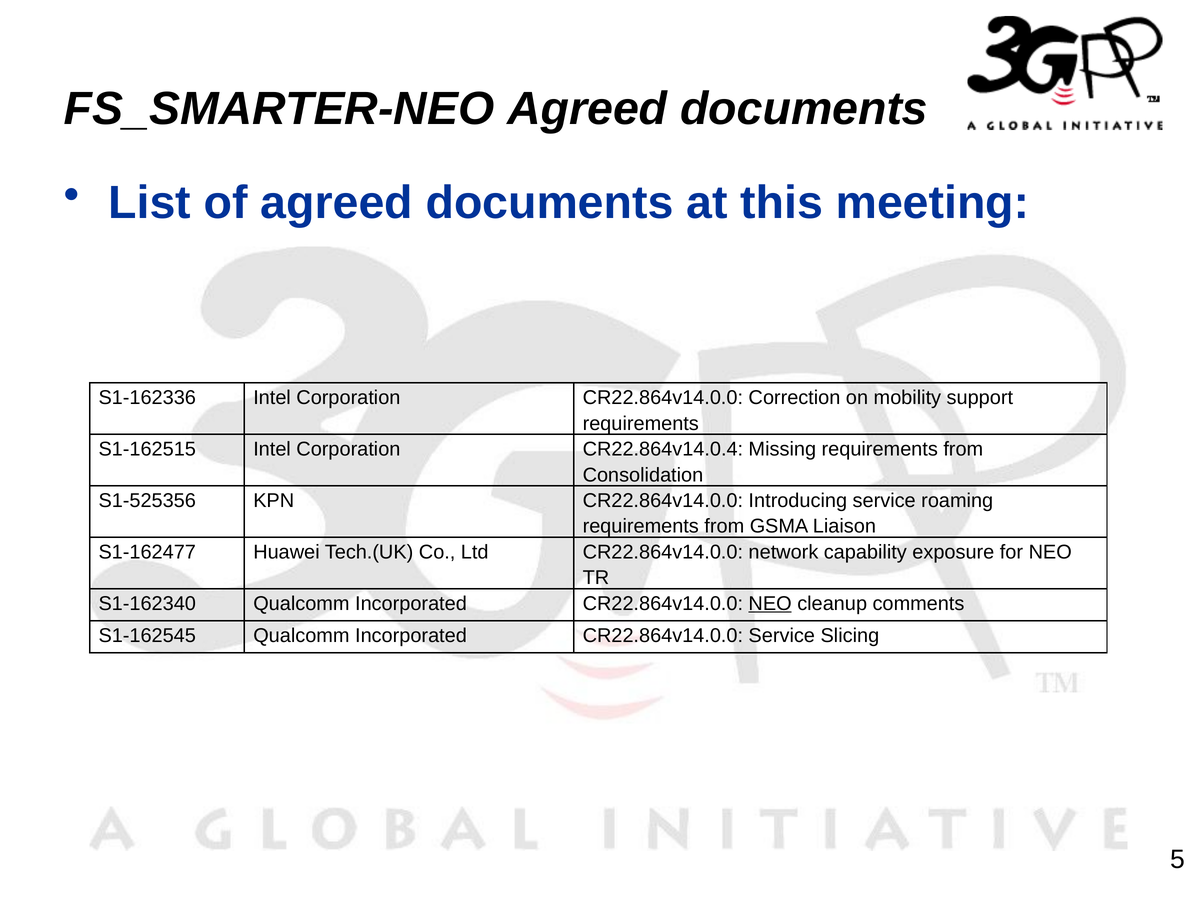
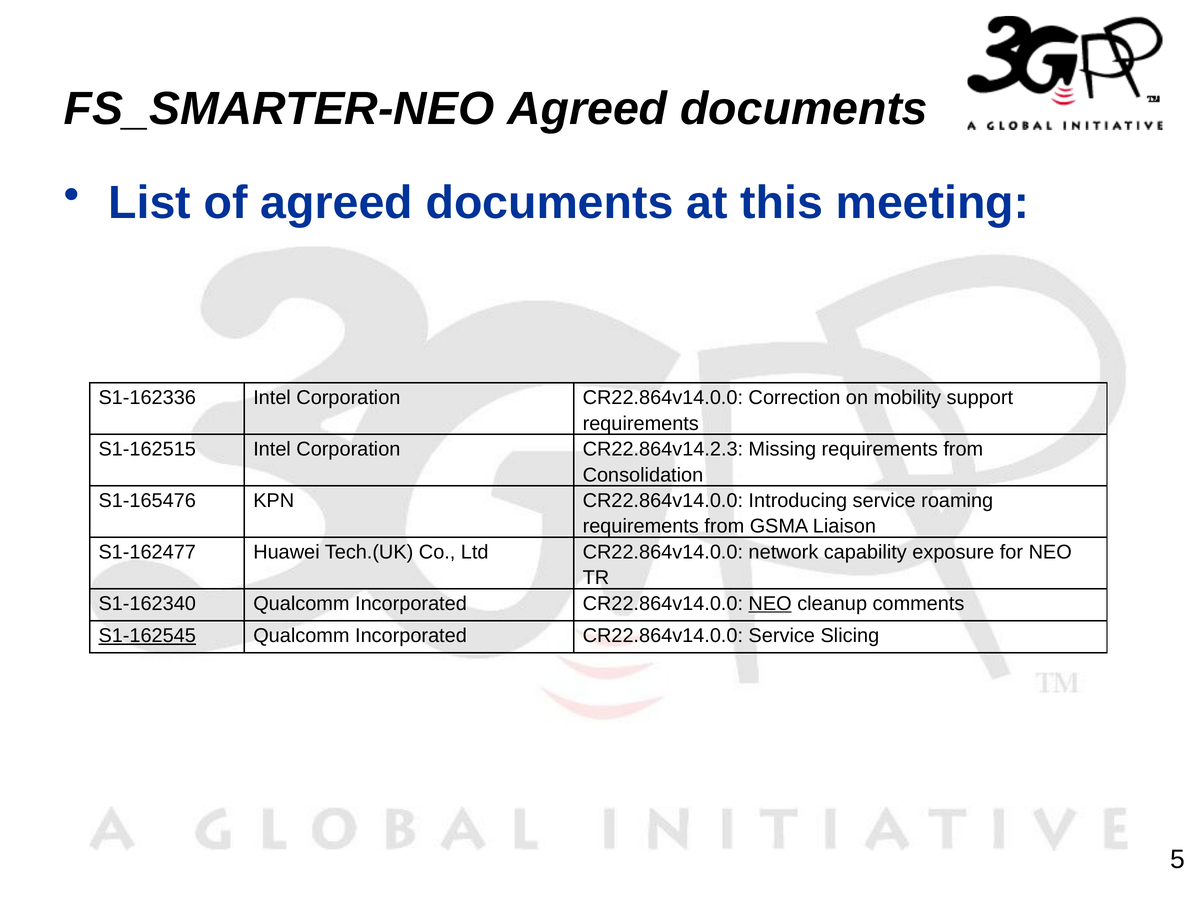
CR22.864v14.0.4: CR22.864v14.0.4 -> CR22.864v14.2.3 (663, 449)
S1-525356: S1-525356 -> S1-165476 (147, 501)
S1-162545 underline: none -> present (147, 636)
